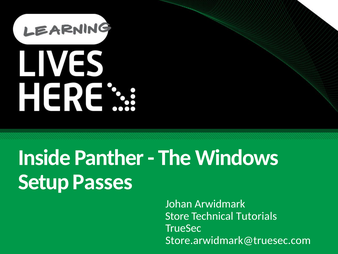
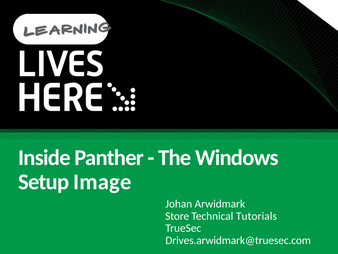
Passes: Passes -> Image (102, 182)
Store.arwidmark@truesec.com: Store.arwidmark@truesec.com -> Drives.arwidmark@truesec.com (238, 240)
